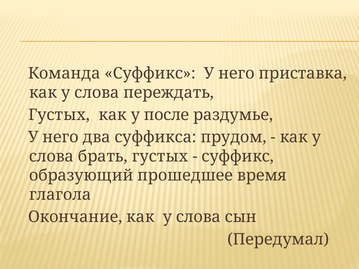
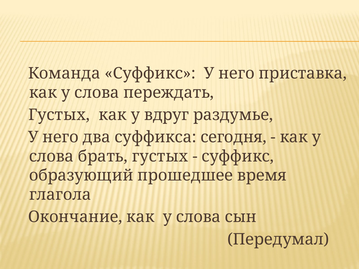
после: после -> вдруг (167, 115)
прудом: прудом -> сегодня (234, 137)
